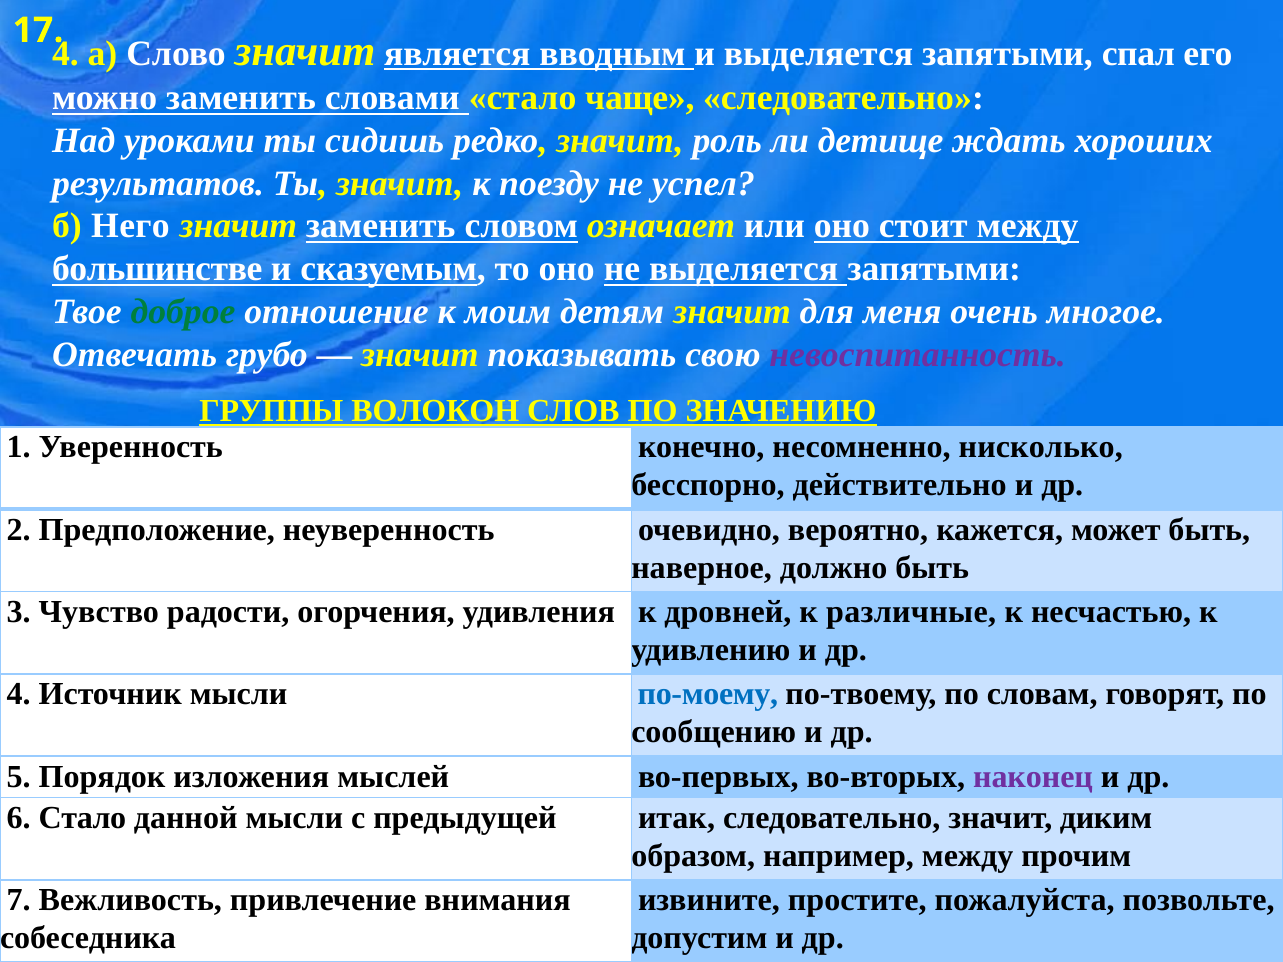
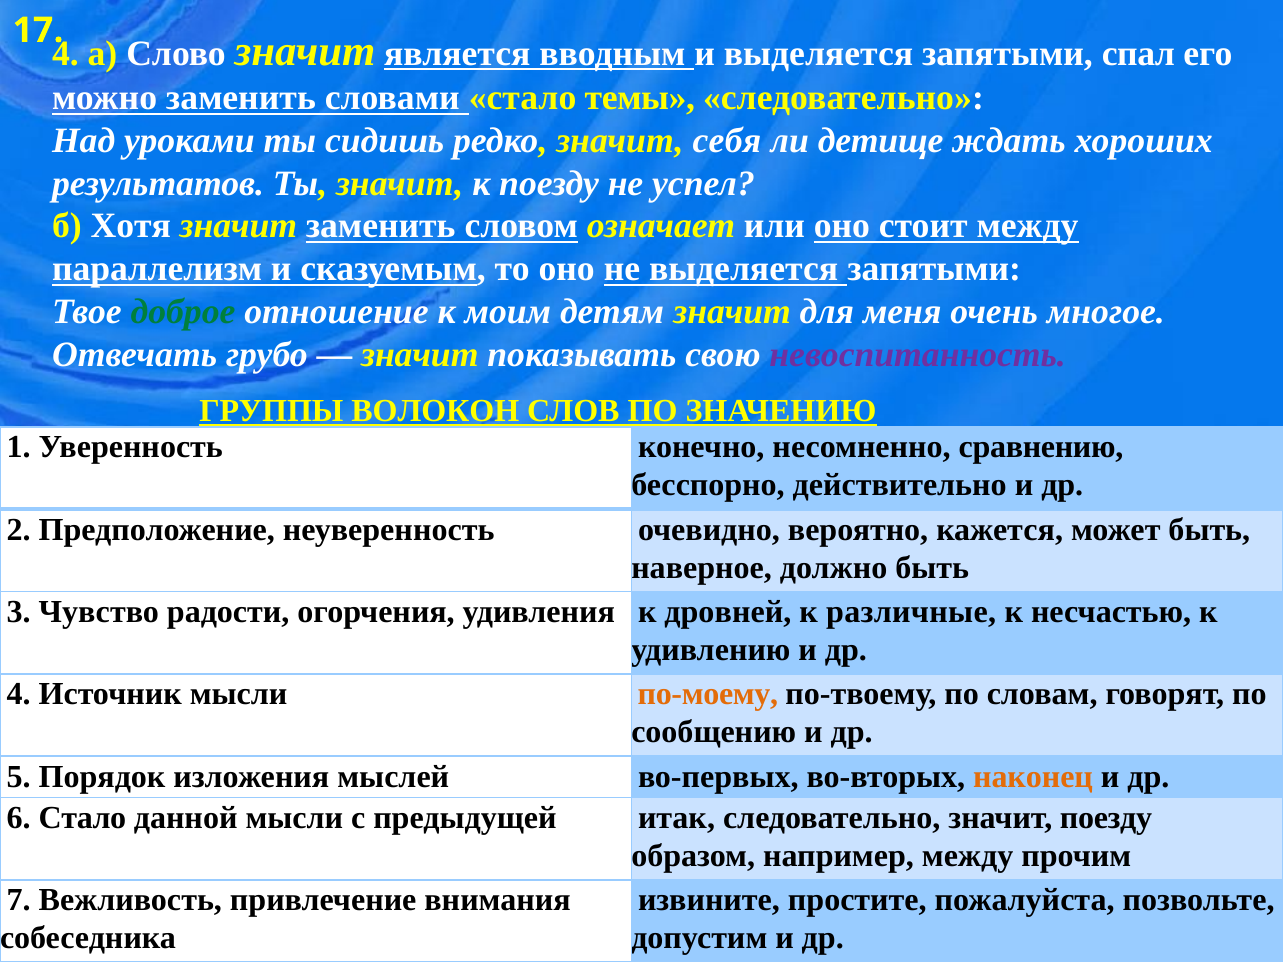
чаще: чаще -> темы (640, 98)
роль: роль -> себя (727, 141)
Него: Него -> Хотя (131, 226)
большинстве: большинстве -> параллелизм (157, 269)
нисколько: нисколько -> сравнению (1041, 447)
по-моему colour: blue -> orange (708, 695)
наконец colour: purple -> orange (1033, 777)
значит диким: диким -> поезду (1106, 818)
